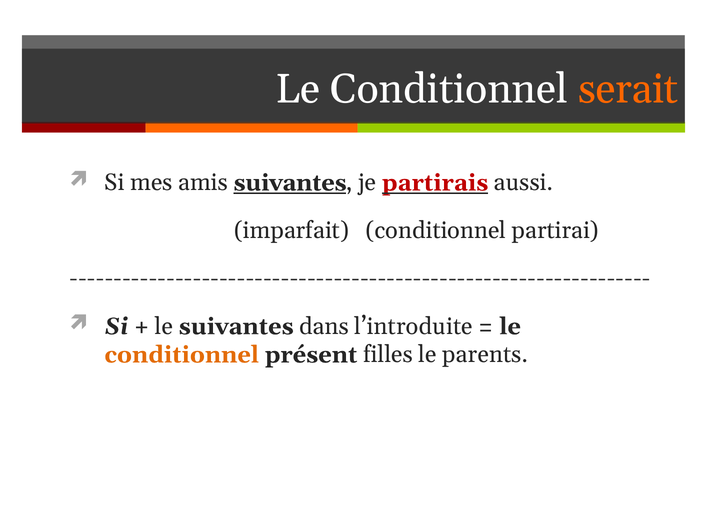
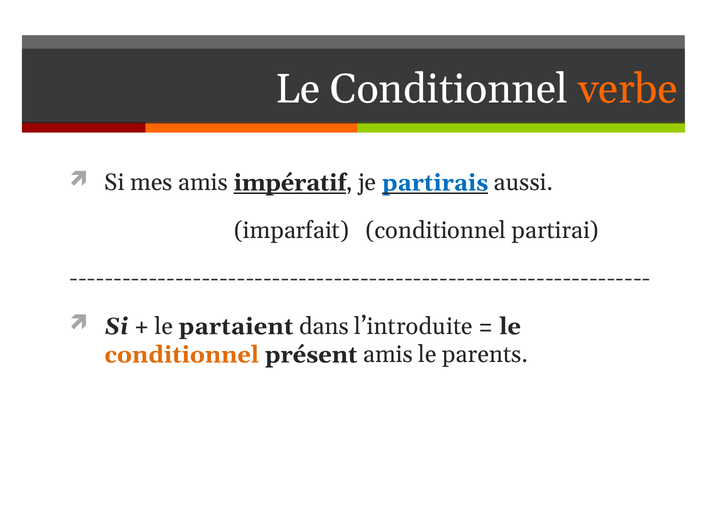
serait: serait -> verbe (628, 89)
amis suivantes: suivantes -> impératif (290, 183)
partirais colour: red -> blue (435, 183)
le suivantes: suivantes -> partaient (236, 327)
présent filles: filles -> amis (388, 355)
